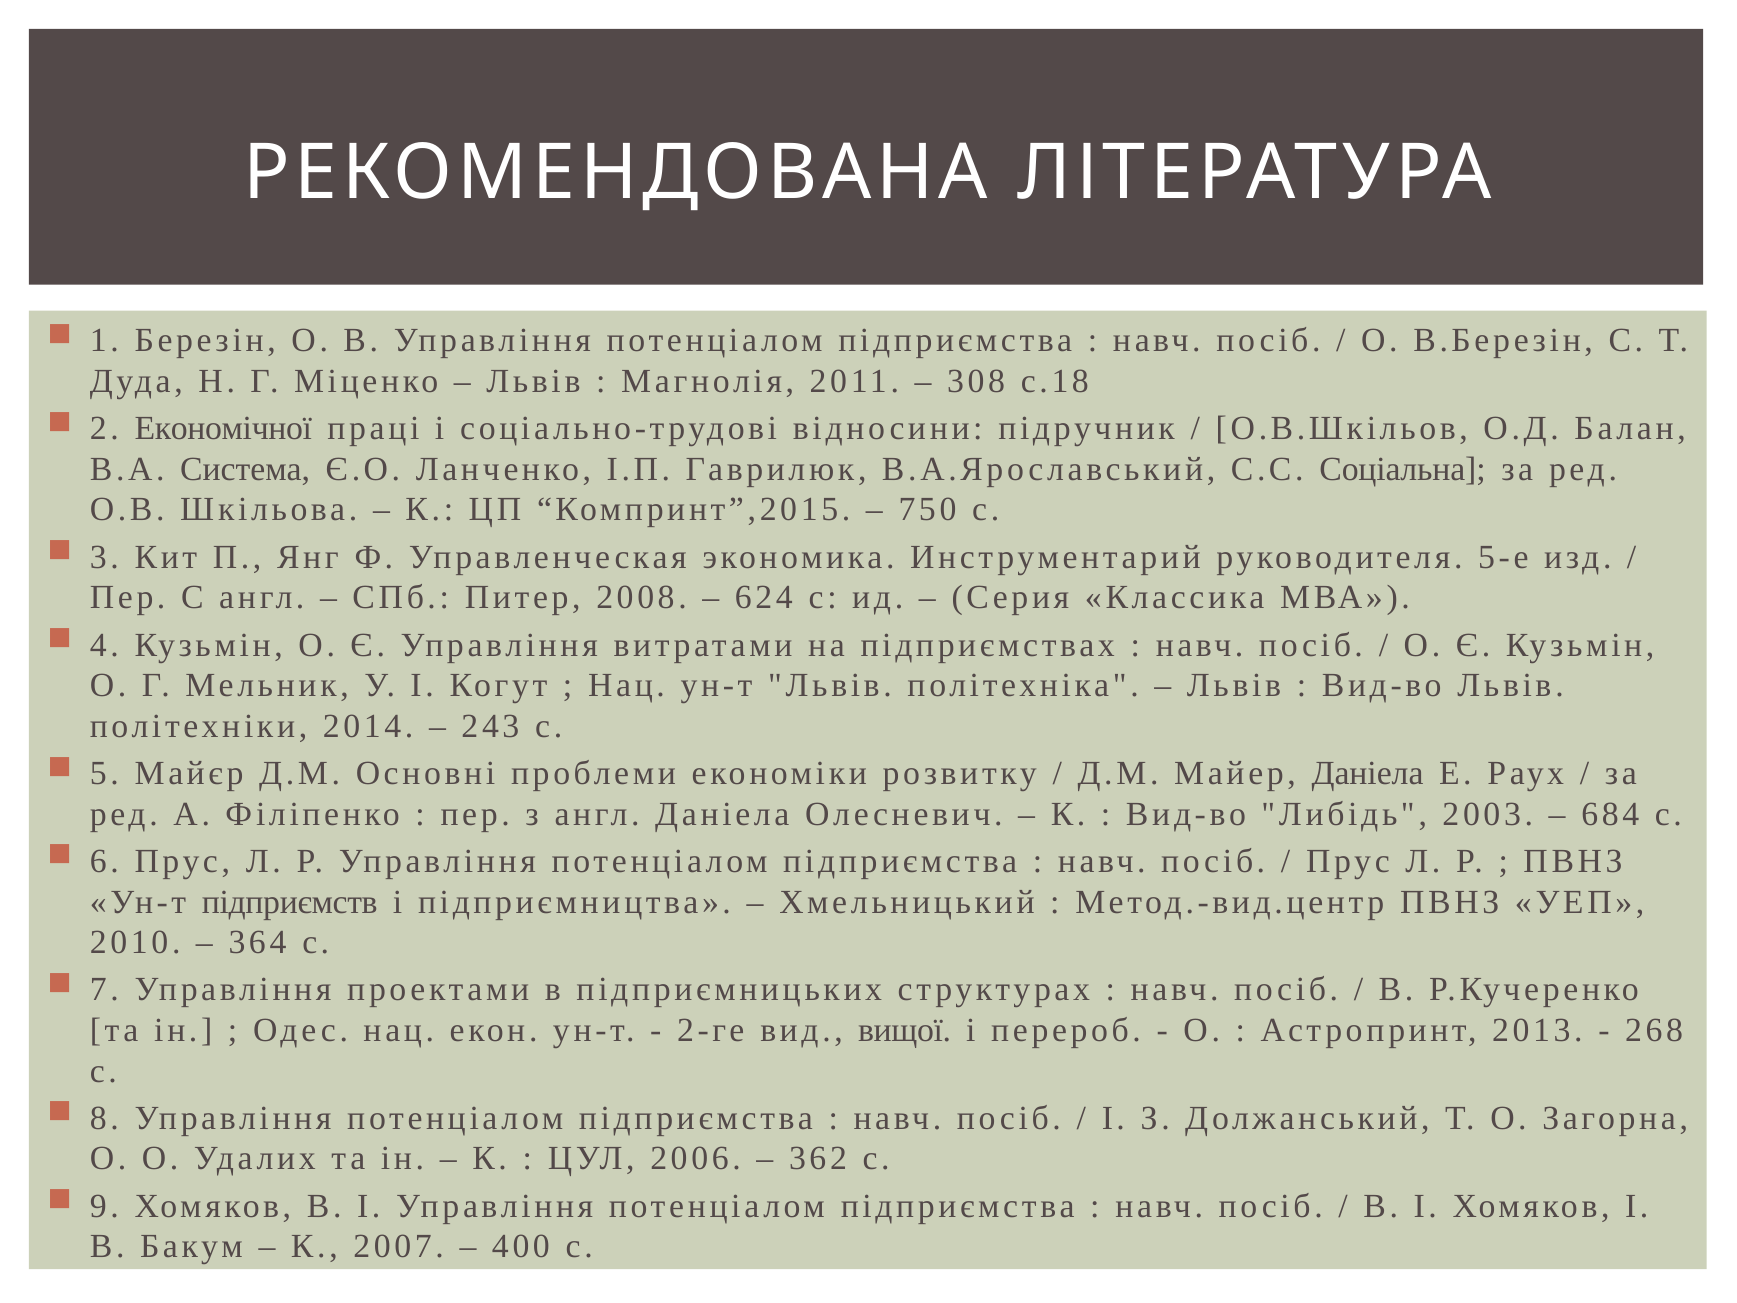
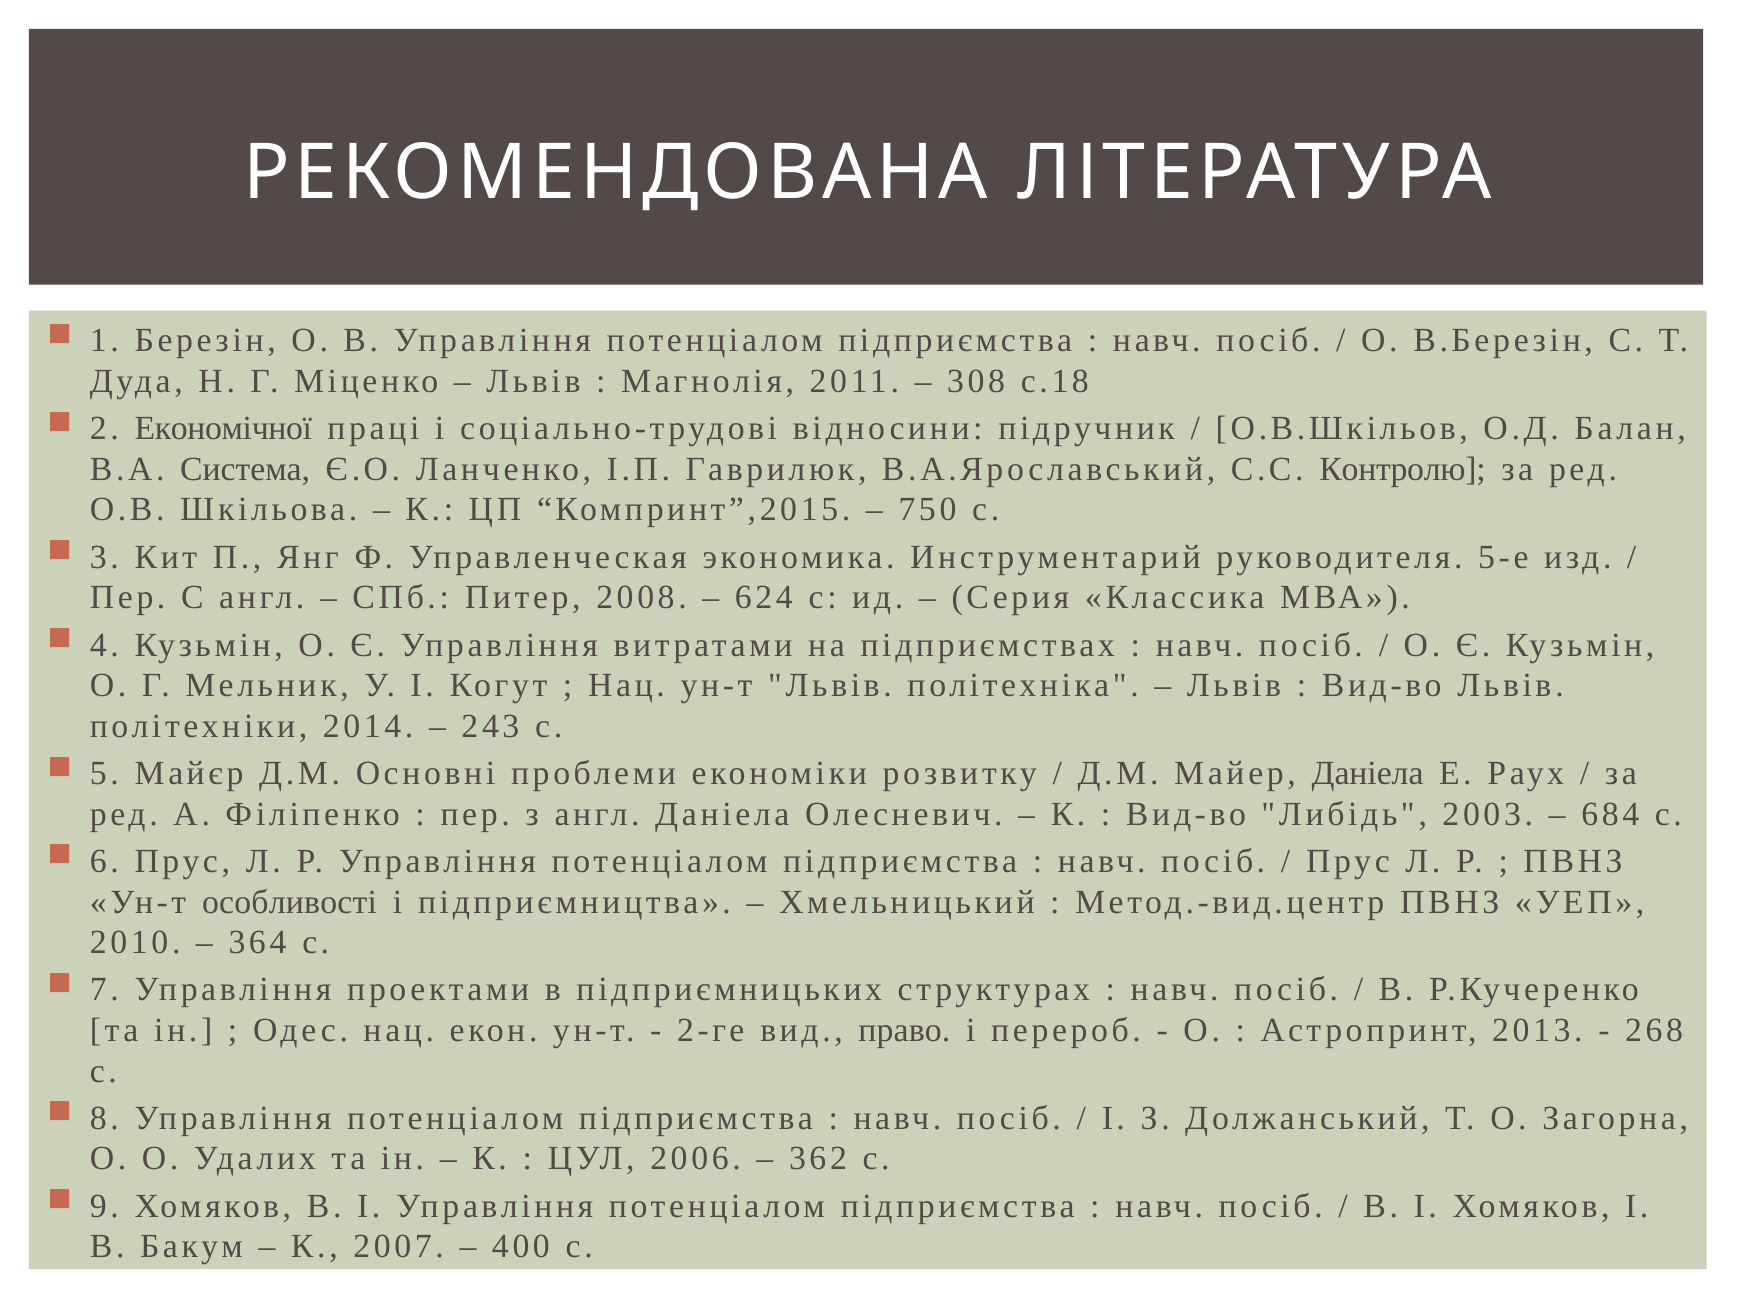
Соціальна: Соціальна -> Контролю (1403, 469)
підприємств: підприємств -> особливості (290, 902)
вищої: вищої -> право (904, 1030)
